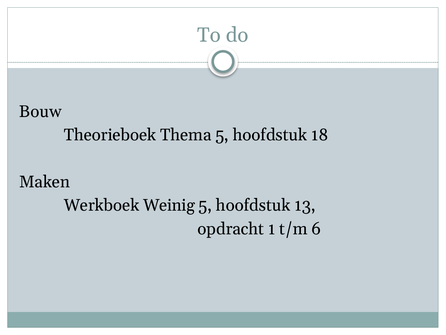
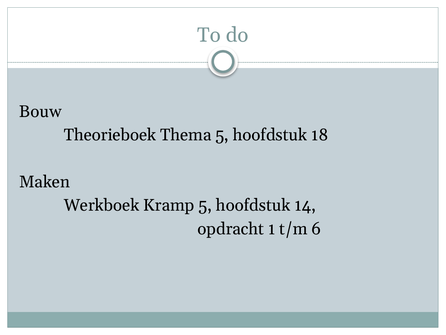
Weinig: Weinig -> Kramp (169, 205)
13: 13 -> 14 (305, 205)
